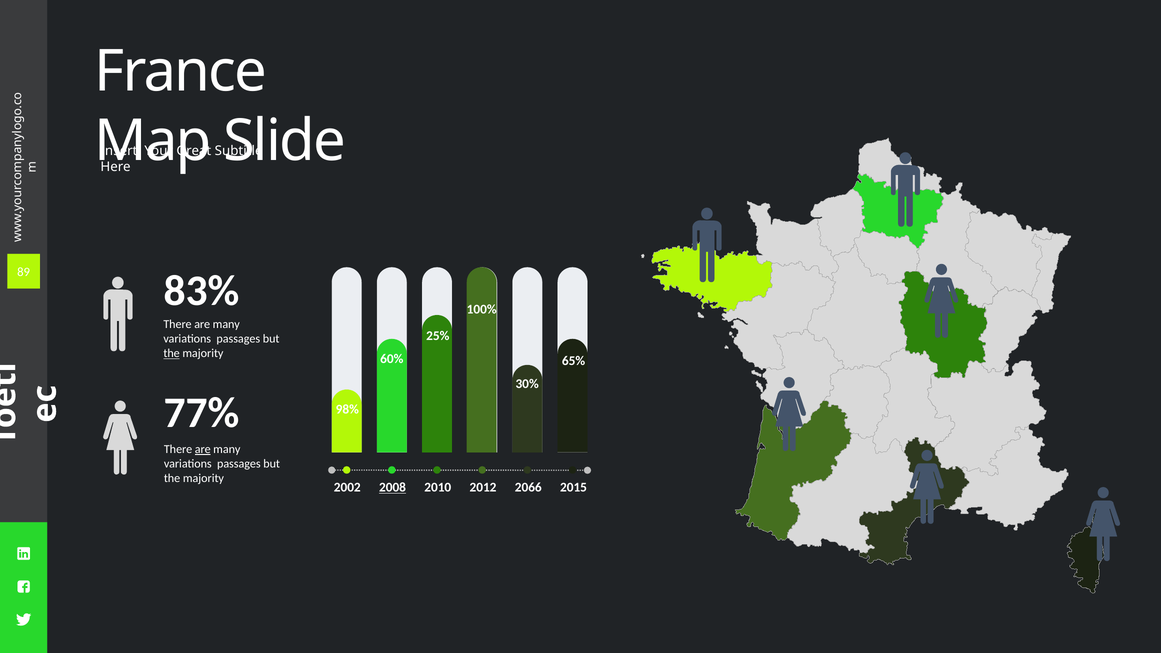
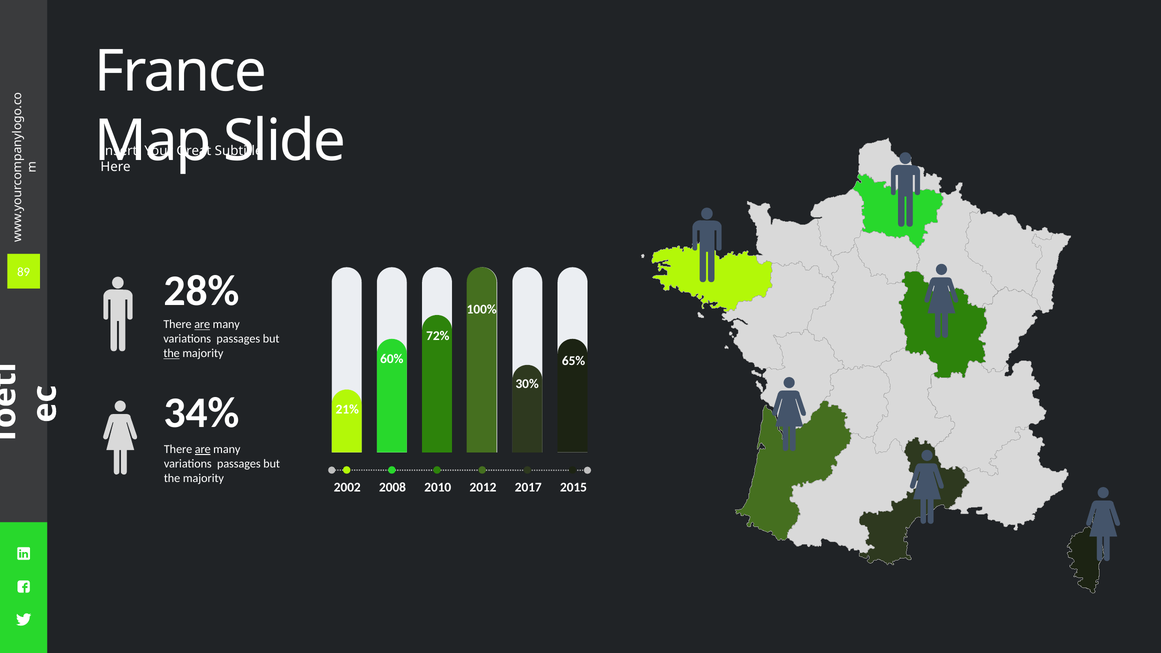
83%: 83% -> 28% (202, 291)
are underline: none -> present (202, 324)
25%: 25% -> 72% (438, 336)
77%: 77% -> 34% (202, 413)
98%: 98% -> 21% (347, 409)
2008 underline: present -> none (393, 488)
2066: 2066 -> 2017 (528, 488)
